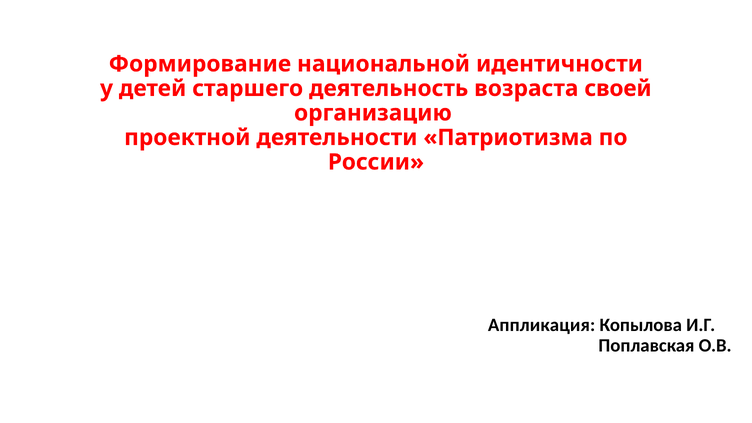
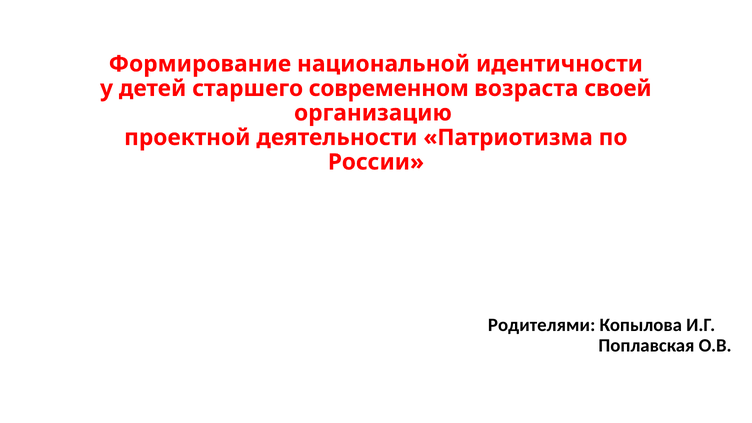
деятельность: деятельность -> современном (389, 88)
Аппликация: Аппликация -> Родителями (542, 325)
